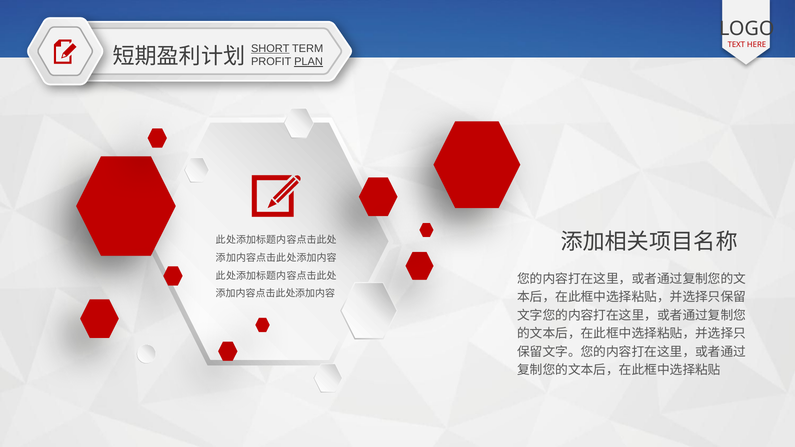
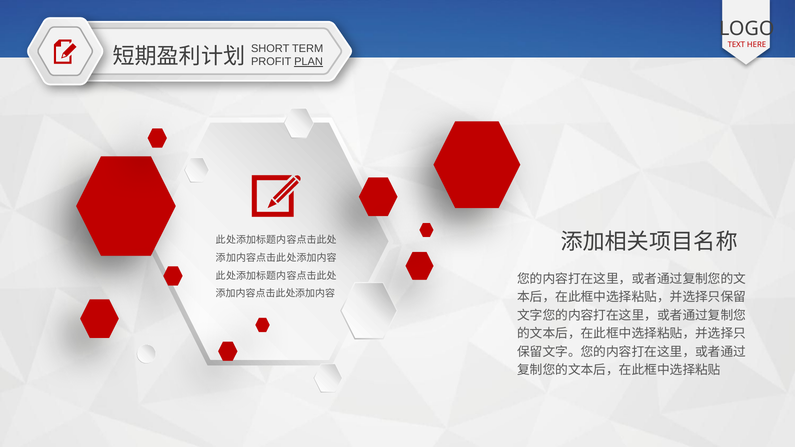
SHORT underline: present -> none (270, 48)
